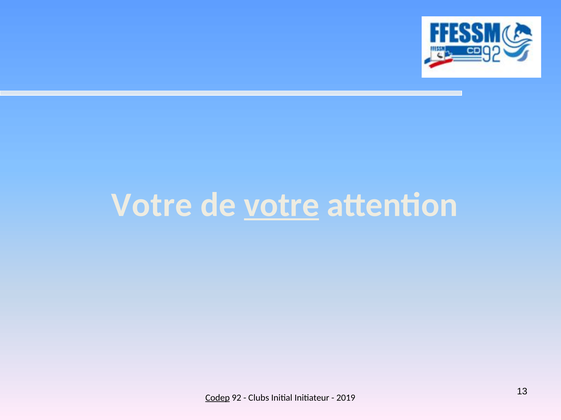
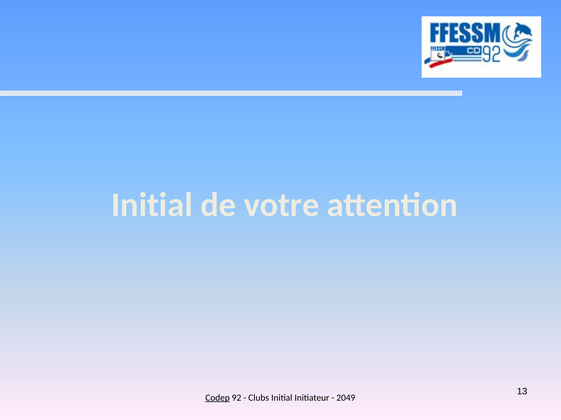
Votre: Votre -> Initial (152, 205)
votre underline: present -> none (282, 205)
2019: 2019 -> 2049 (346, 398)
